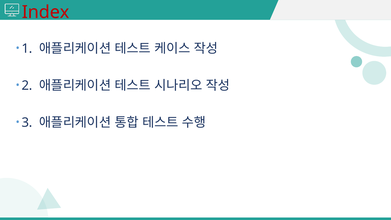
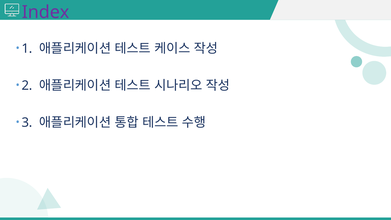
Index colour: red -> purple (46, 12)
